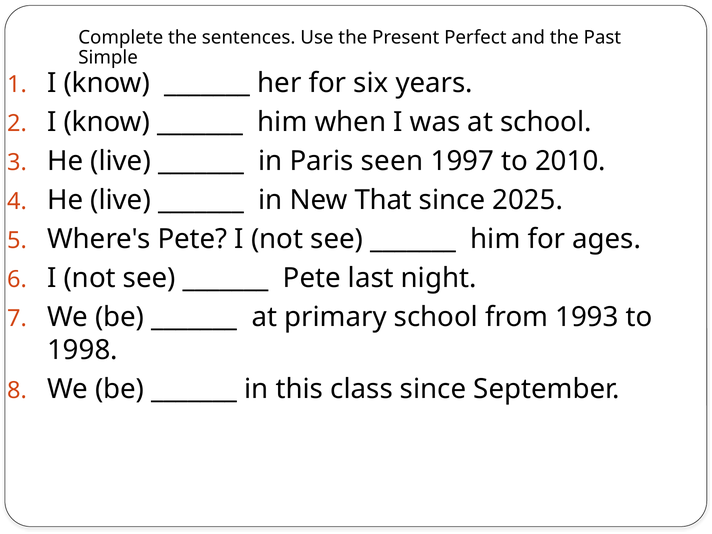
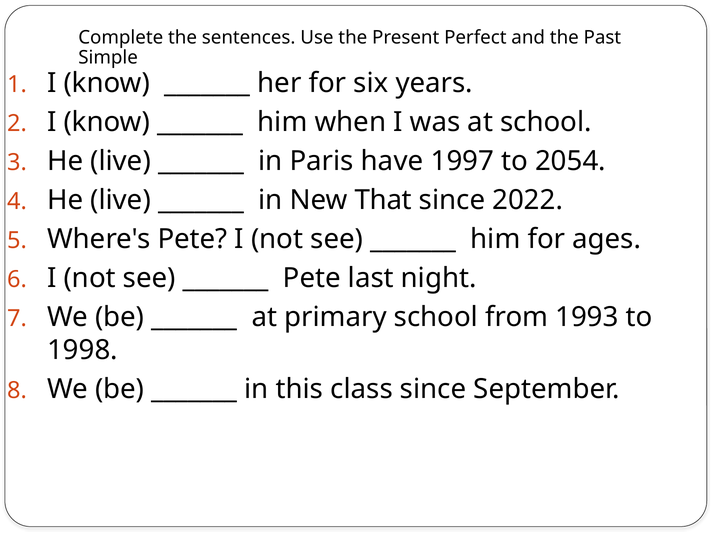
seen: seen -> have (392, 161)
2010: 2010 -> 2054 (570, 161)
2025: 2025 -> 2022 (528, 200)
